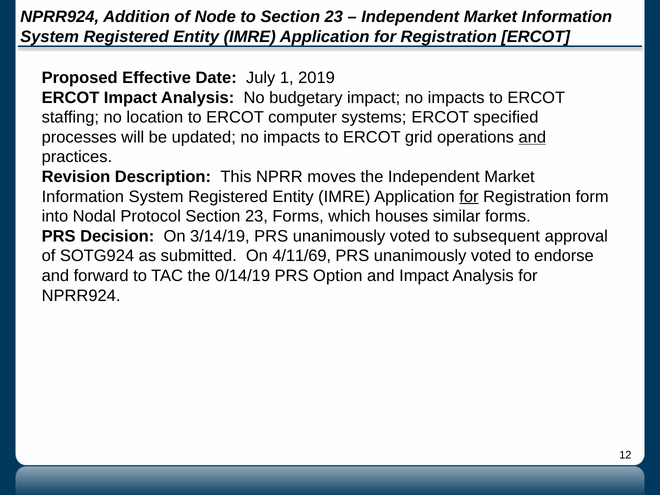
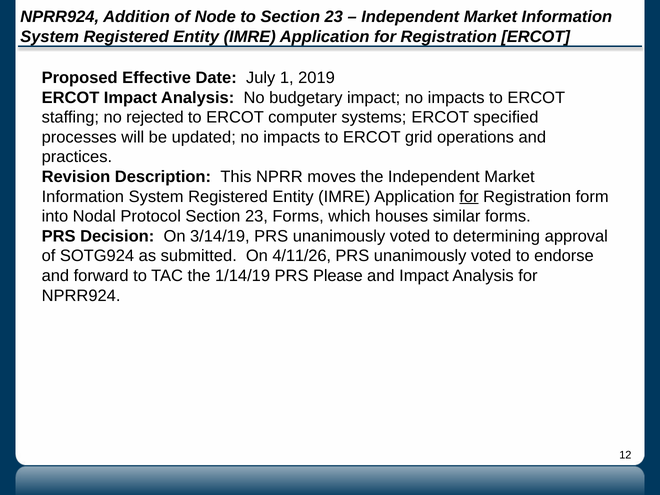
location: location -> rejected (155, 117)
and underline: present -> none (532, 137)
subsequent: subsequent -> determining (497, 236)
4/11/69: 4/11/69 -> 4/11/26 (302, 256)
0/14/19: 0/14/19 -> 1/14/19 (243, 276)
Option: Option -> Please (338, 276)
